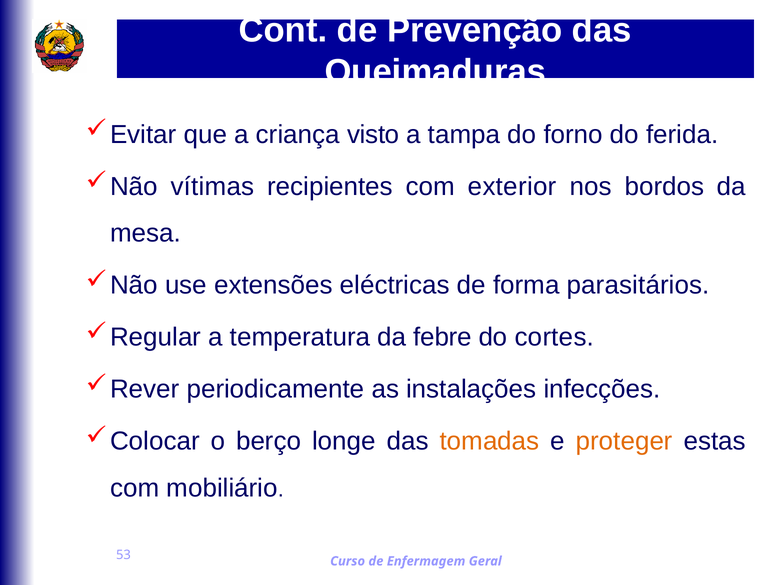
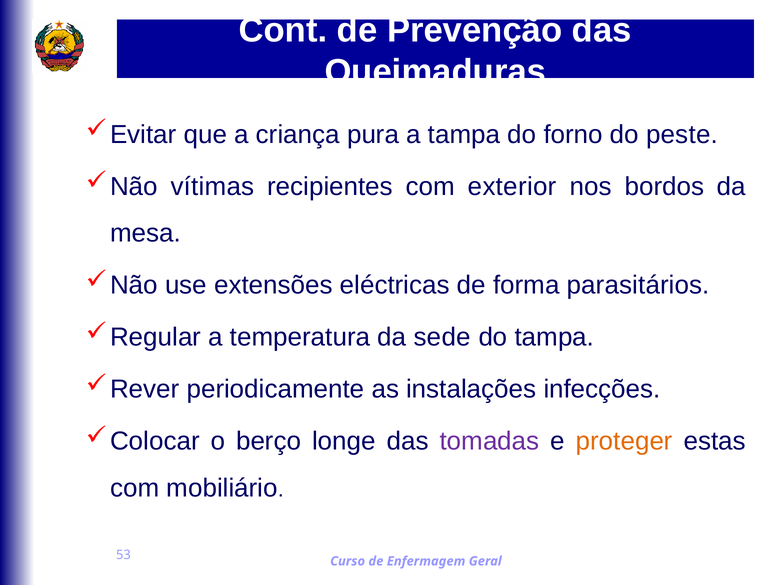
visto: visto -> pura (373, 134)
ferida: ferida -> peste (682, 134)
febre: febre -> sede (442, 337)
do cortes: cortes -> tampa (554, 337)
tomadas colour: orange -> purple (490, 441)
